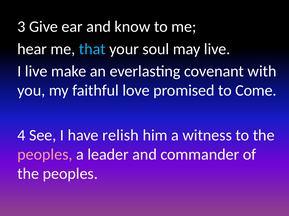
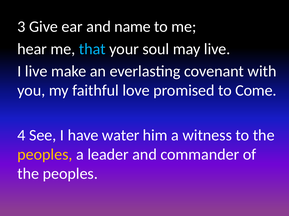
know: know -> name (133, 27)
relish: relish -> water (121, 136)
peoples colour: pink -> yellow (45, 155)
